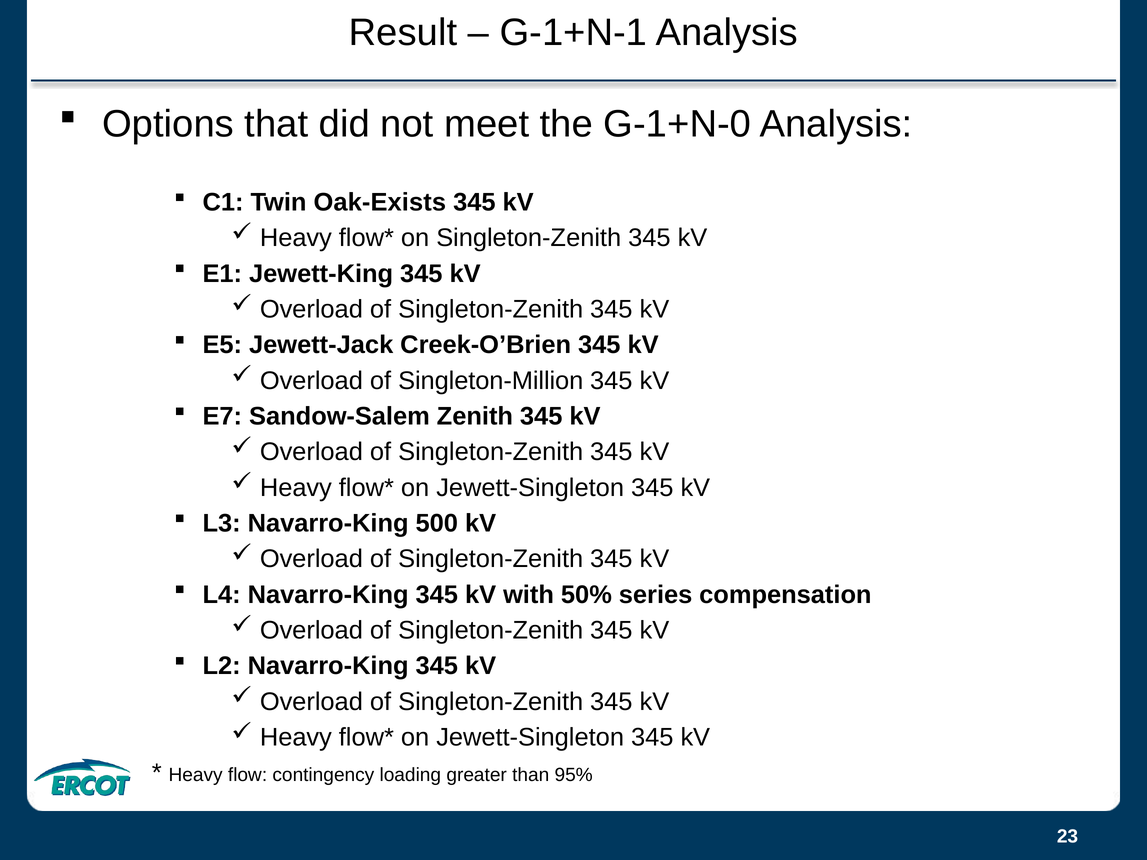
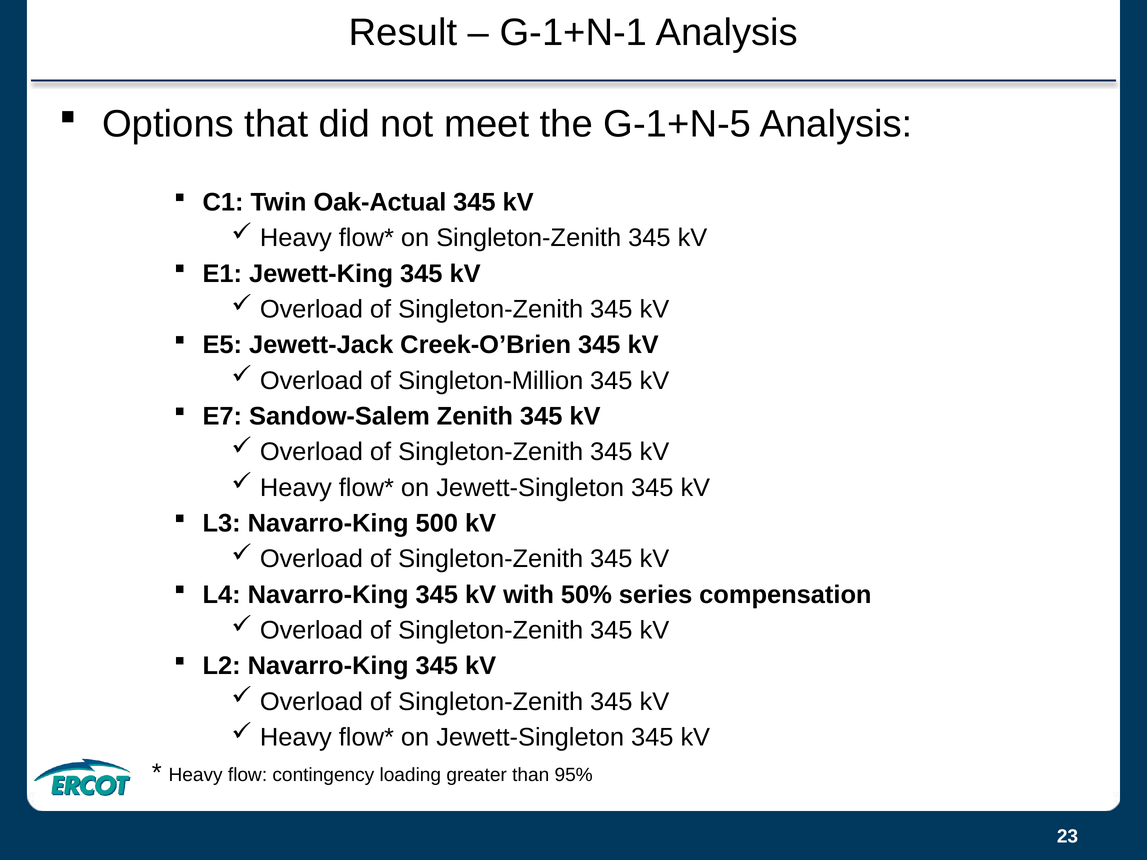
G-1+N-0: G-1+N-0 -> G-1+N-5 (677, 124)
Oak-Exists: Oak-Exists -> Oak-Actual (380, 202)
